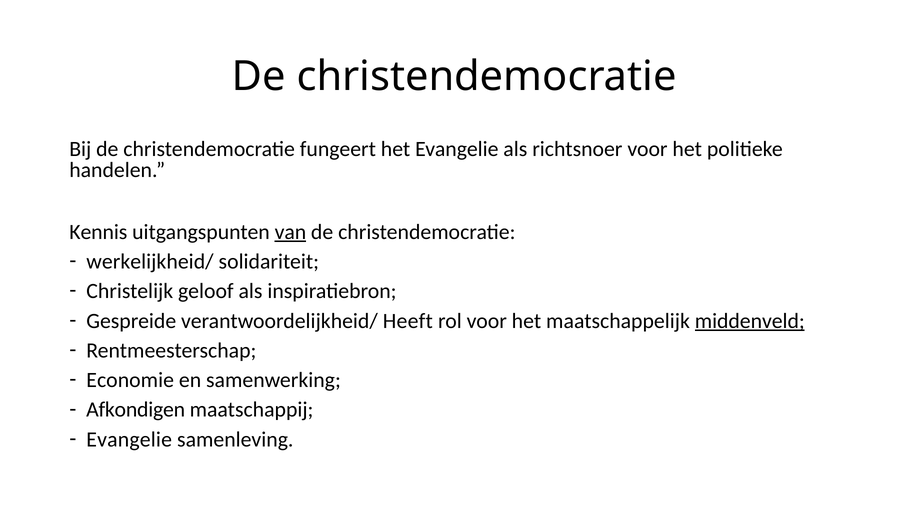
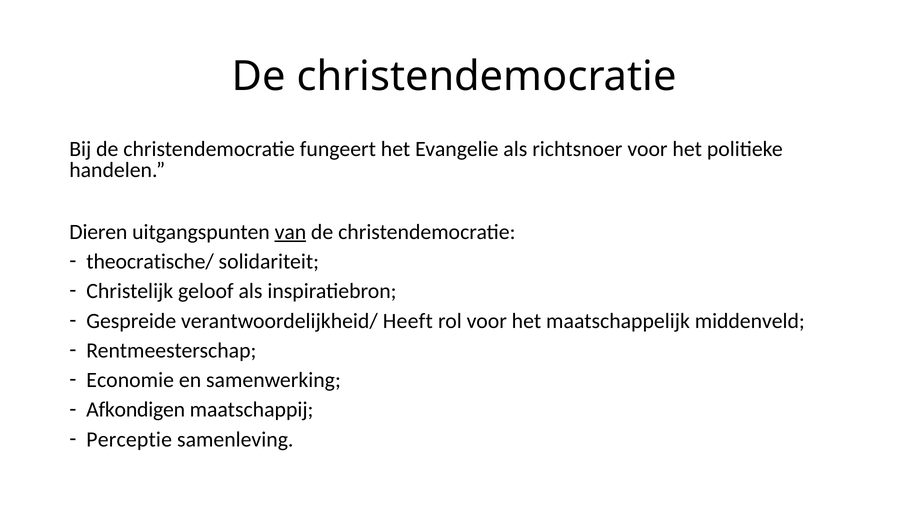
Kennis: Kennis -> Dieren (98, 232)
werkelijkheid/: werkelijkheid/ -> theocratische/ (150, 262)
middenveld underline: present -> none (750, 321)
Evangelie: Evangelie -> Perceptie (129, 440)
